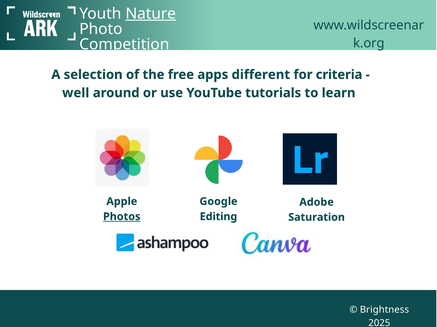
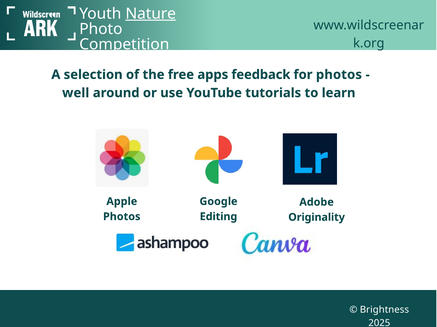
different: different -> feedback (261, 75)
for criteria: criteria -> photos (339, 75)
Photos underline: present -> none (122, 217)
Saturation: Saturation -> Originality (317, 218)
